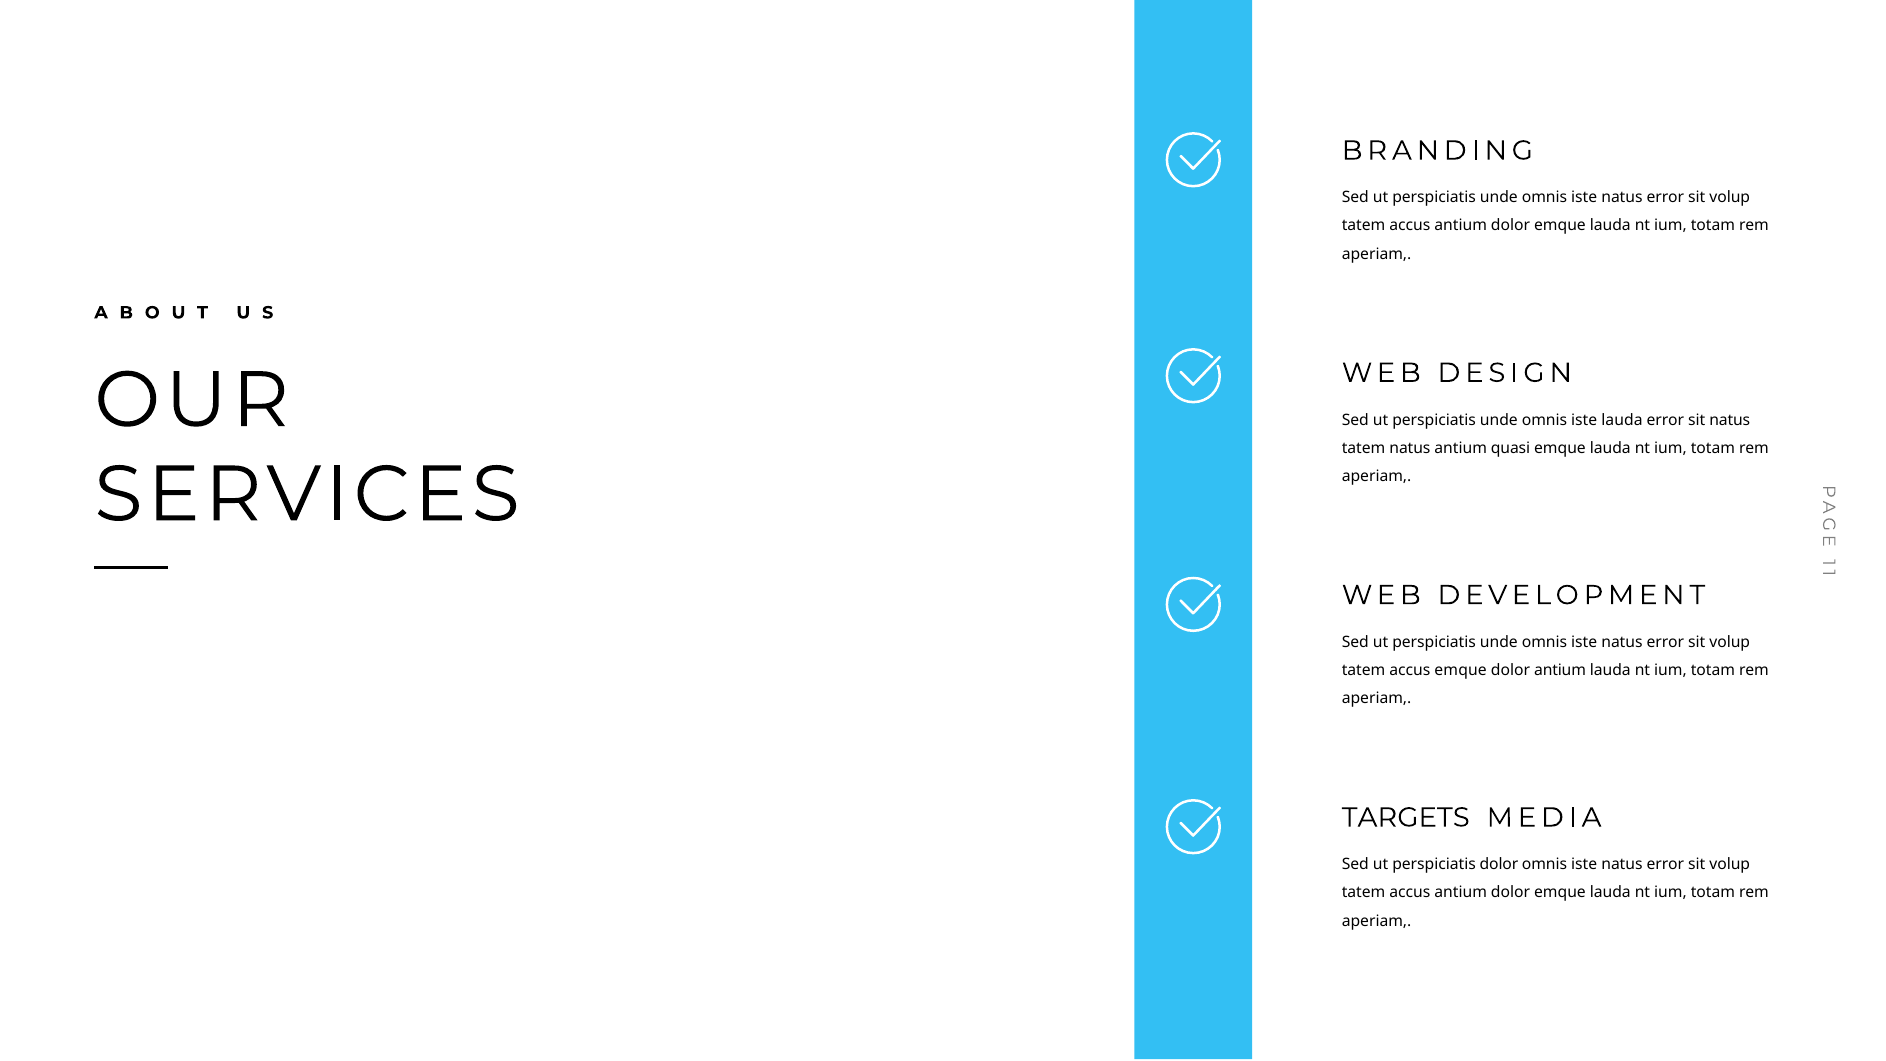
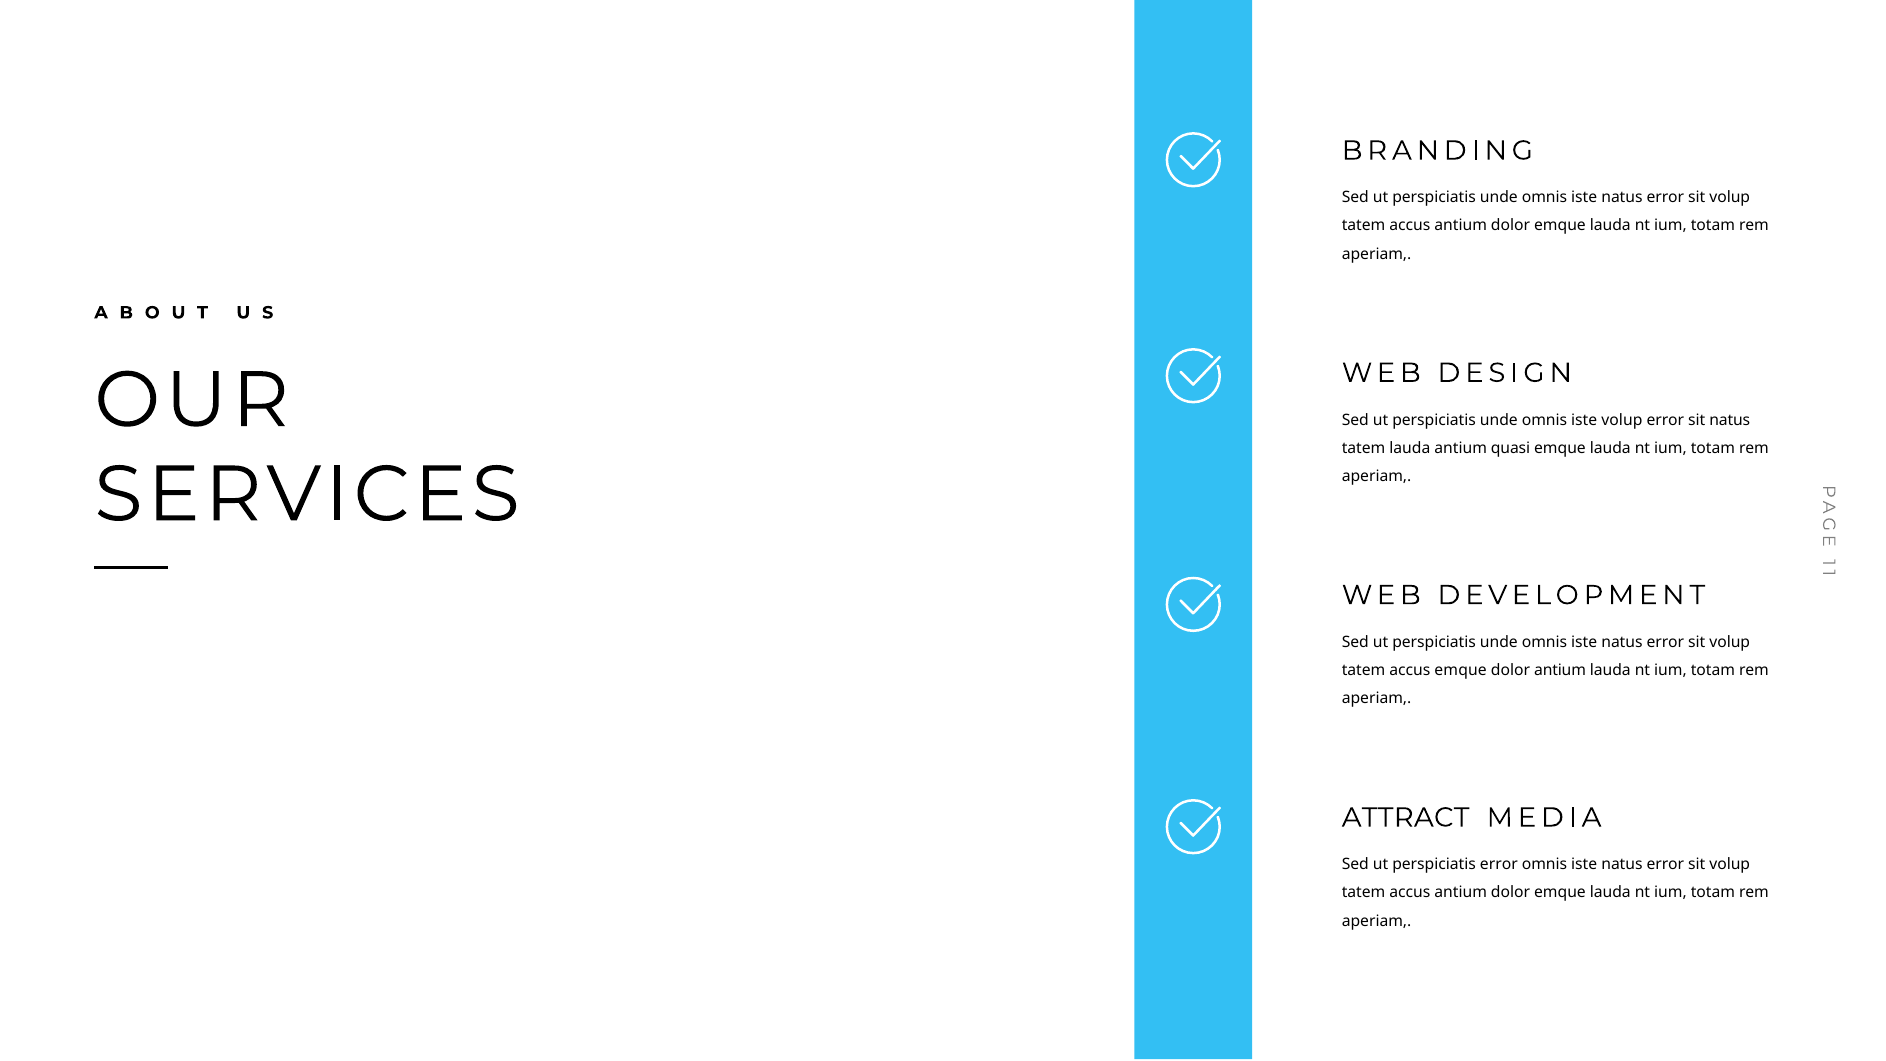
iste lauda: lauda -> volup (1622, 420)
tatem natus: natus -> lauda (1410, 448)
TARGETS: TARGETS -> ATTRACT (1406, 817)
perspiciatis dolor: dolor -> error (1499, 864)
